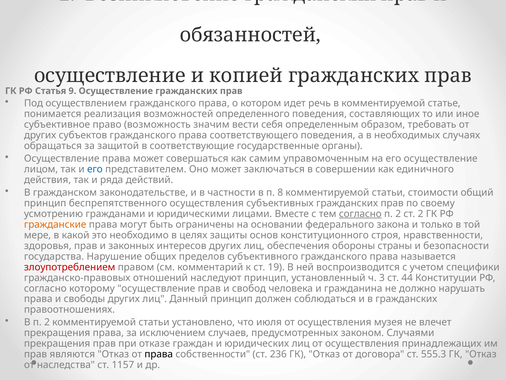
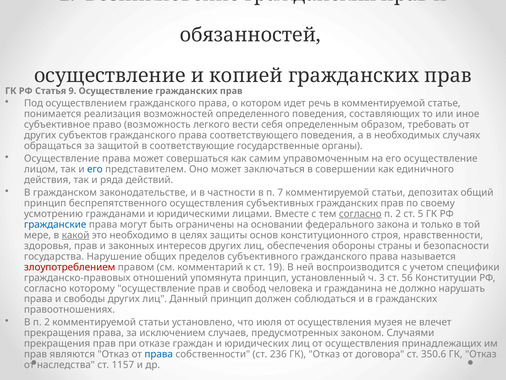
значим: значим -> легкого (211, 124)
8: 8 -> 7 (280, 192)
стоимости: стоимости -> депозитах (433, 192)
ст 2: 2 -> 5 (421, 214)
гражданские colour: orange -> blue (55, 224)
какой underline: none -> present (76, 235)
наследуют: наследуют -> упомянута (216, 277)
44: 44 -> 56 (407, 277)
права colour: black -> blue (159, 354)
555.3: 555.3 -> 350.6 (434, 354)
